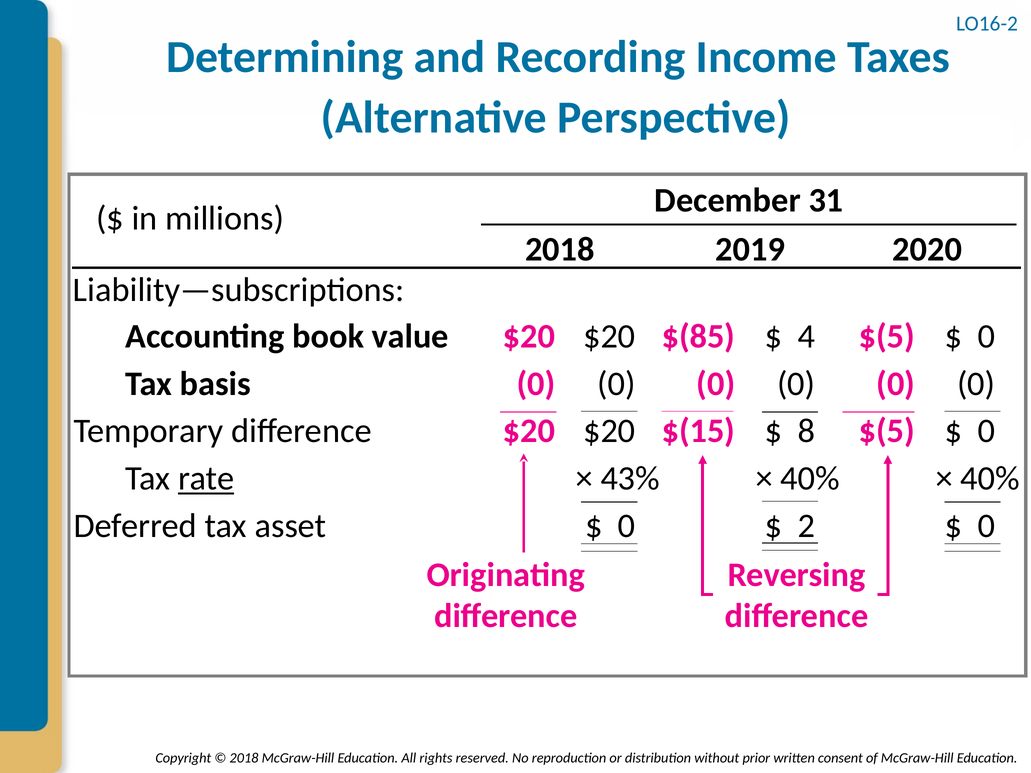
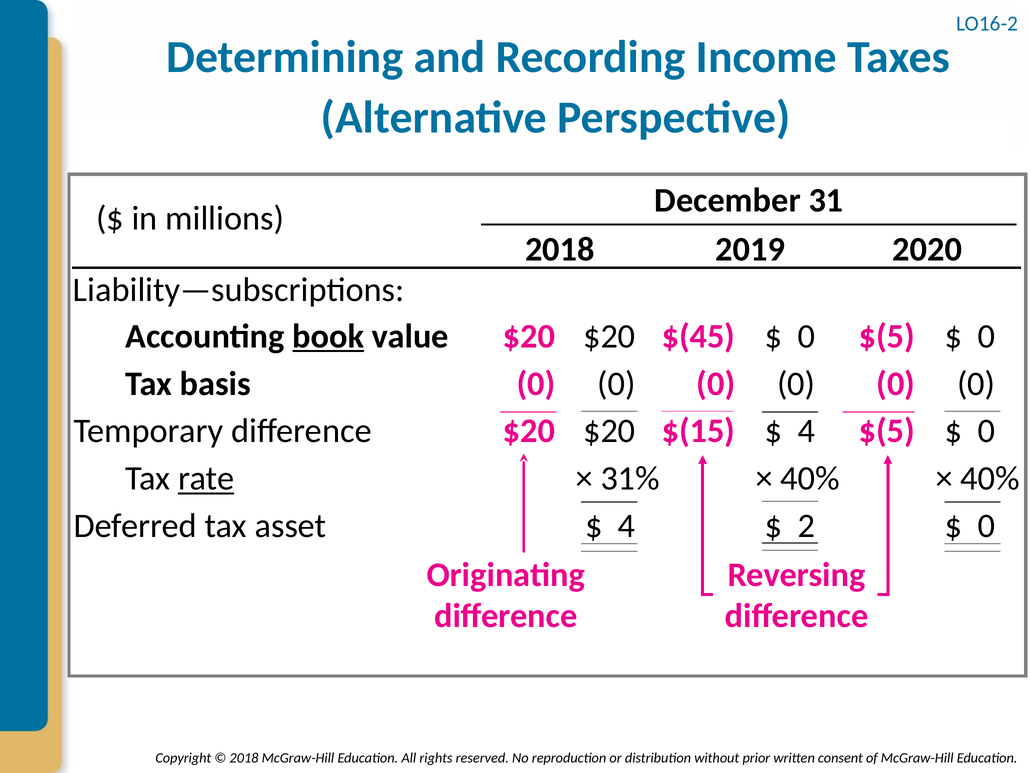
book underline: none -> present (328, 336)
$(85: $(85 -> $(45 (698, 336)
4: 4 -> 0 (807, 336)
8: 8 -> 4 (807, 431)
43%: 43% -> 31% (630, 479)
0: 0 -> 4 (627, 526)
